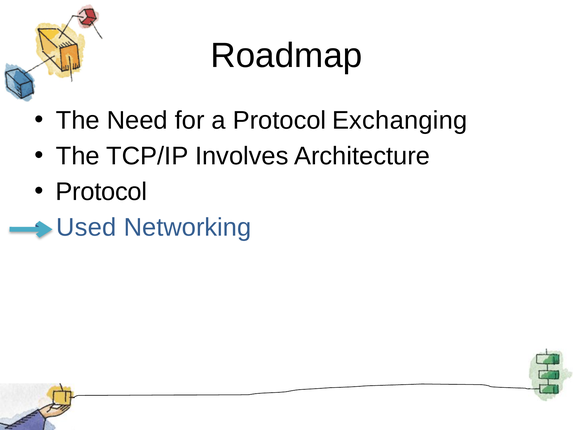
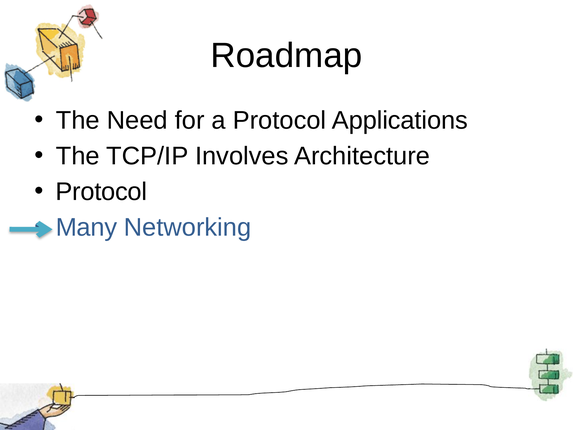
Exchanging: Exchanging -> Applications (400, 120)
Used: Used -> Many (86, 227)
